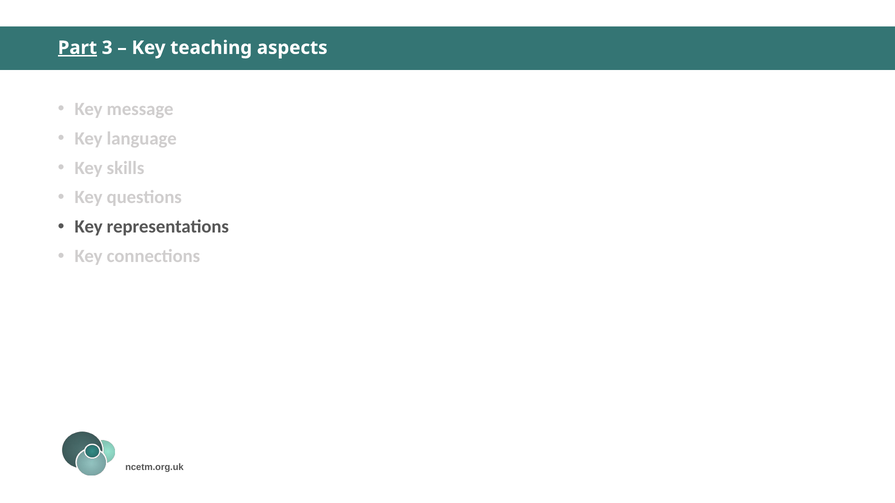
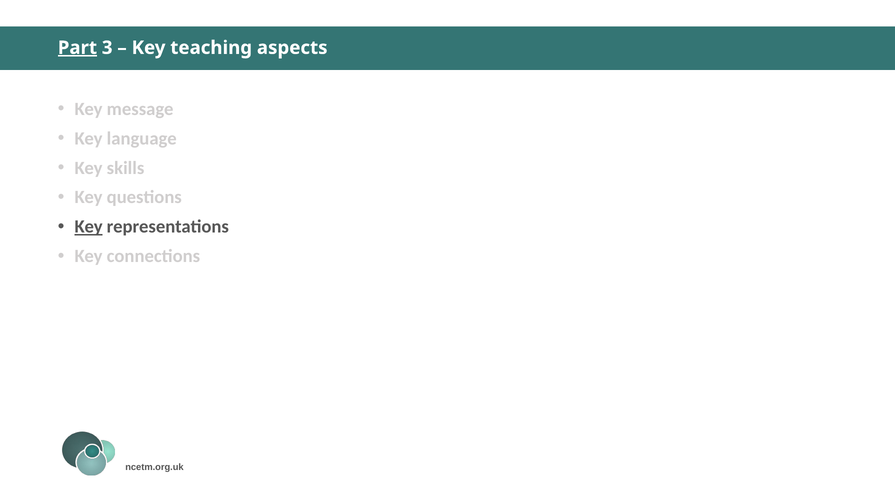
Key underline: none -> present (89, 227)
